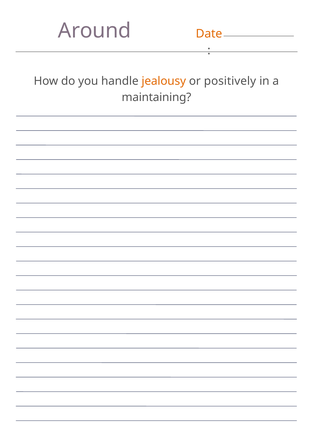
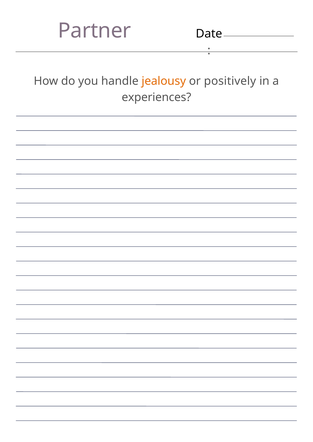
Around: Around -> Partner (95, 31)
Date colour: orange -> black (209, 34)
maintaining: maintaining -> experiences (156, 97)
